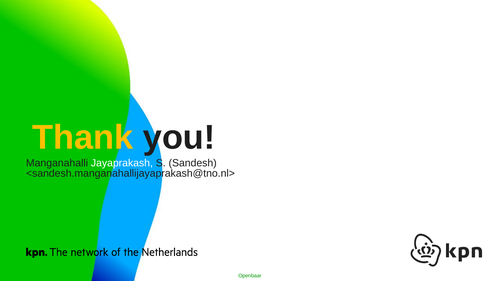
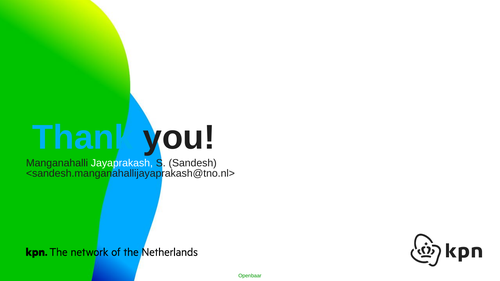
Thank colour: yellow -> light blue (83, 138)
